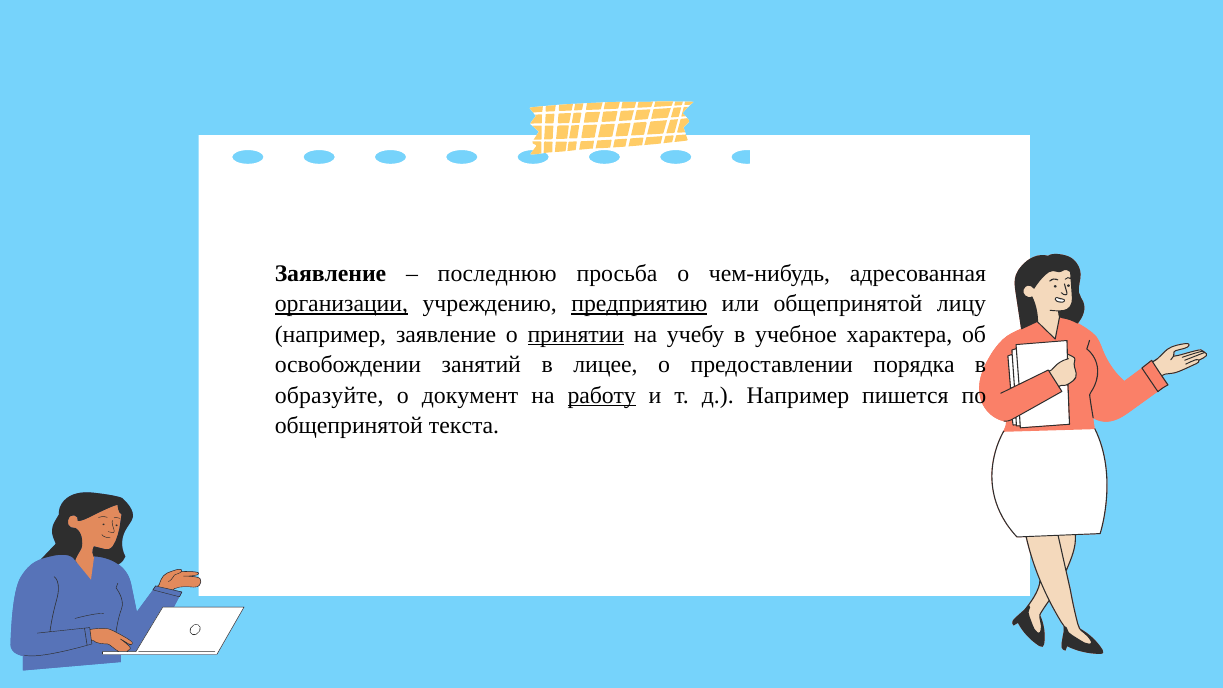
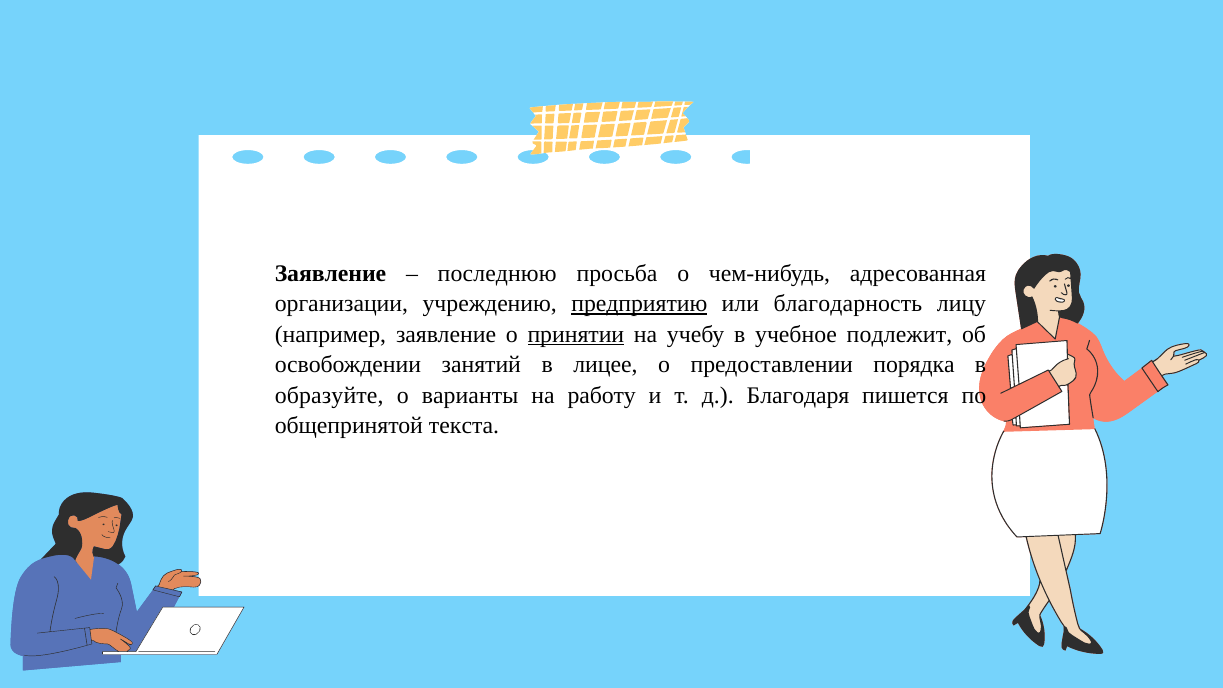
организации underline: present -> none (341, 304)
или общепринятой: общепринятой -> благодарность (848, 304)
характера: характера -> подлежит (899, 334)
документ: документ -> варианты (470, 395)
работу underline: present -> none (602, 395)
д Например: Например -> Благодаря (798, 395)
